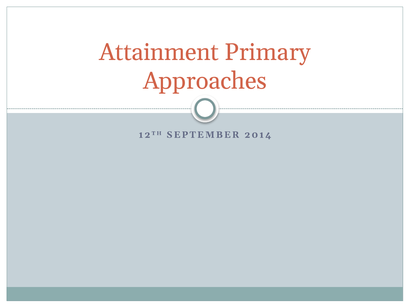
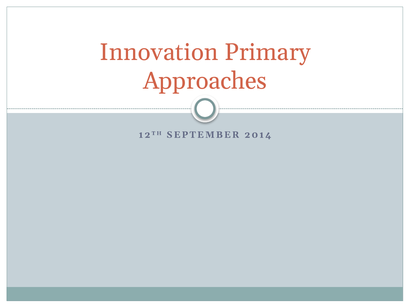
Attainment: Attainment -> Innovation (159, 52)
